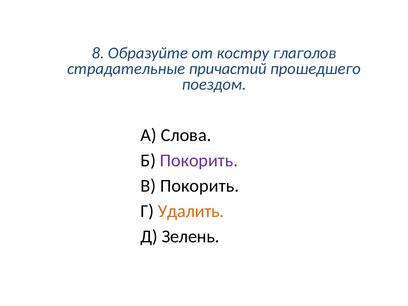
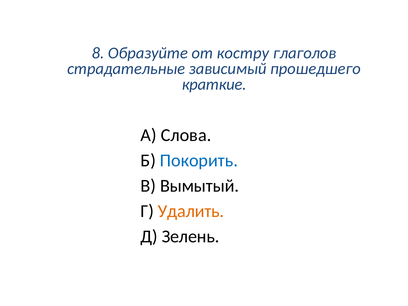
причастий: причастий -> зависимый (228, 69)
поездом: поездом -> краткие (214, 84)
Покорить colour: purple -> blue (199, 160)
В Покорить: Покорить -> Вымытый (200, 186)
